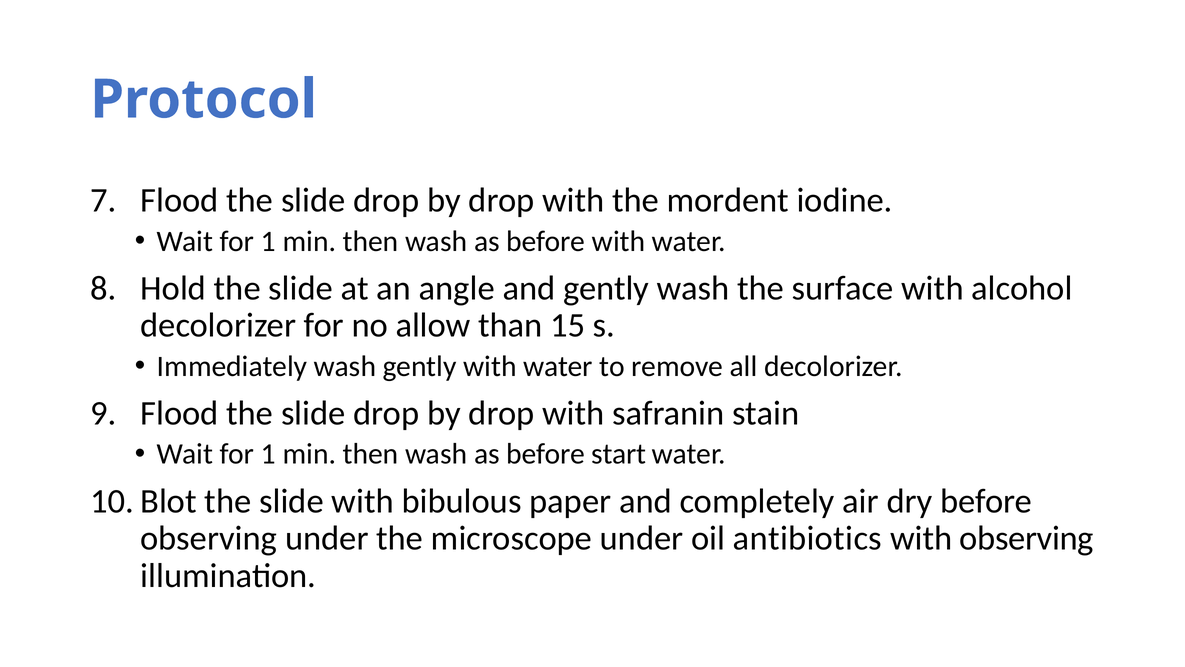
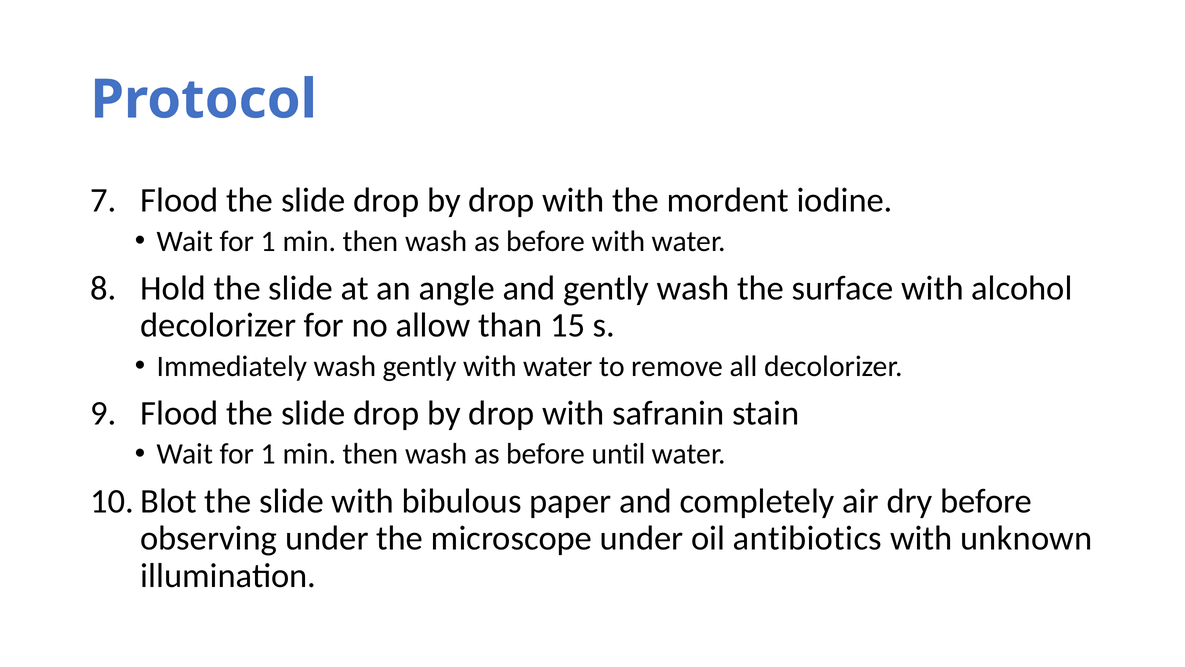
start: start -> until (619, 454)
with observing: observing -> unknown (1026, 538)
